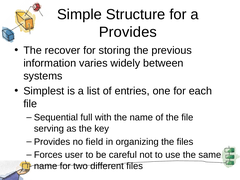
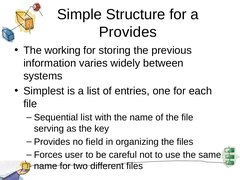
recover: recover -> working (63, 50)
Sequential full: full -> list (86, 117)
